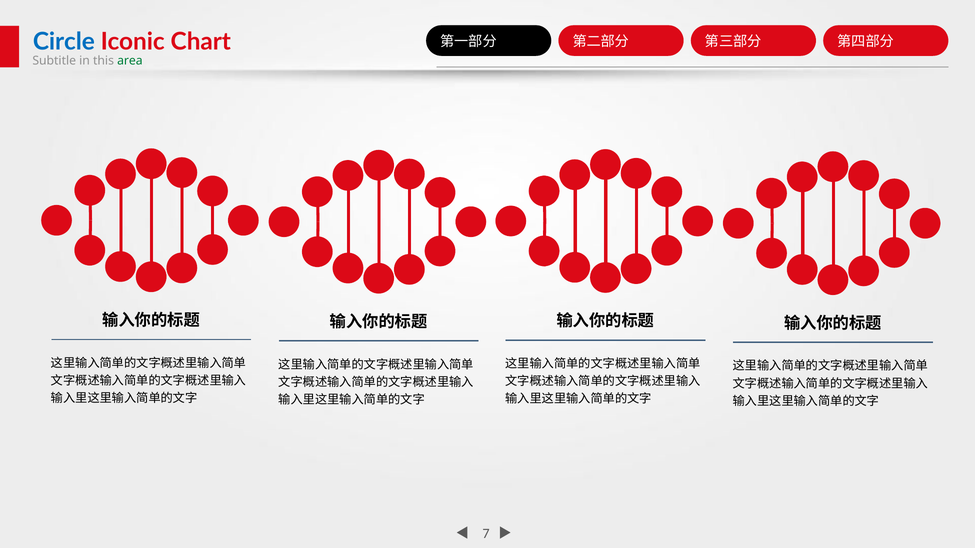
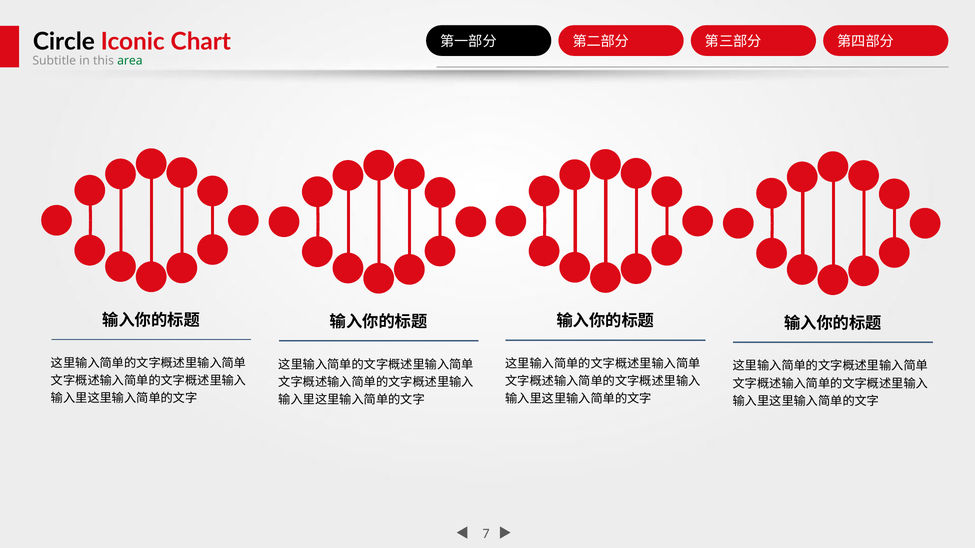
Circle colour: blue -> black (64, 42)
